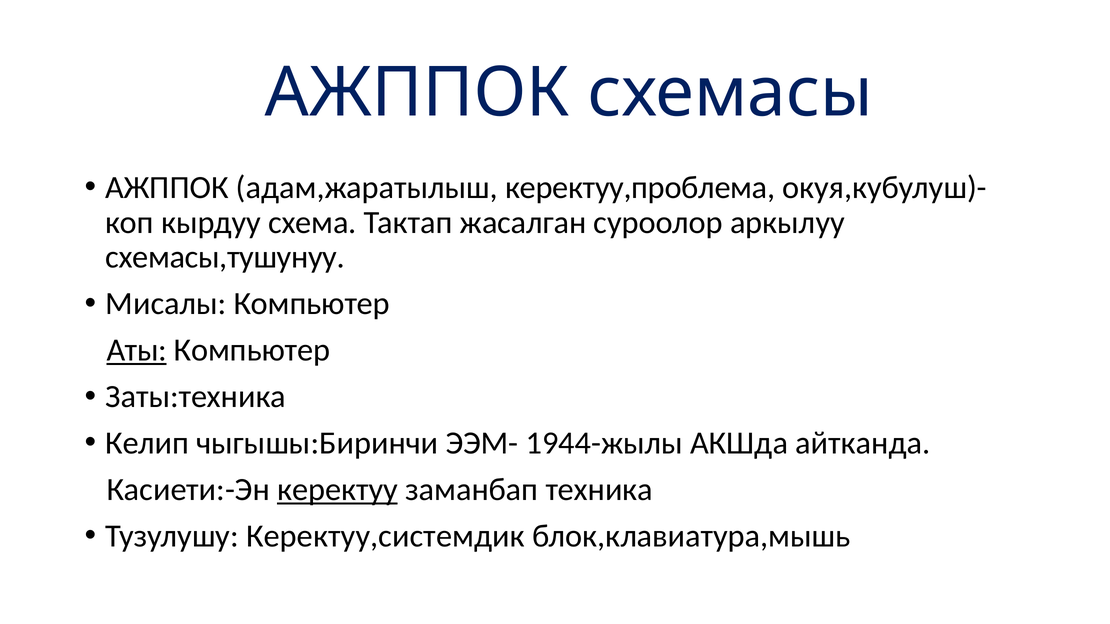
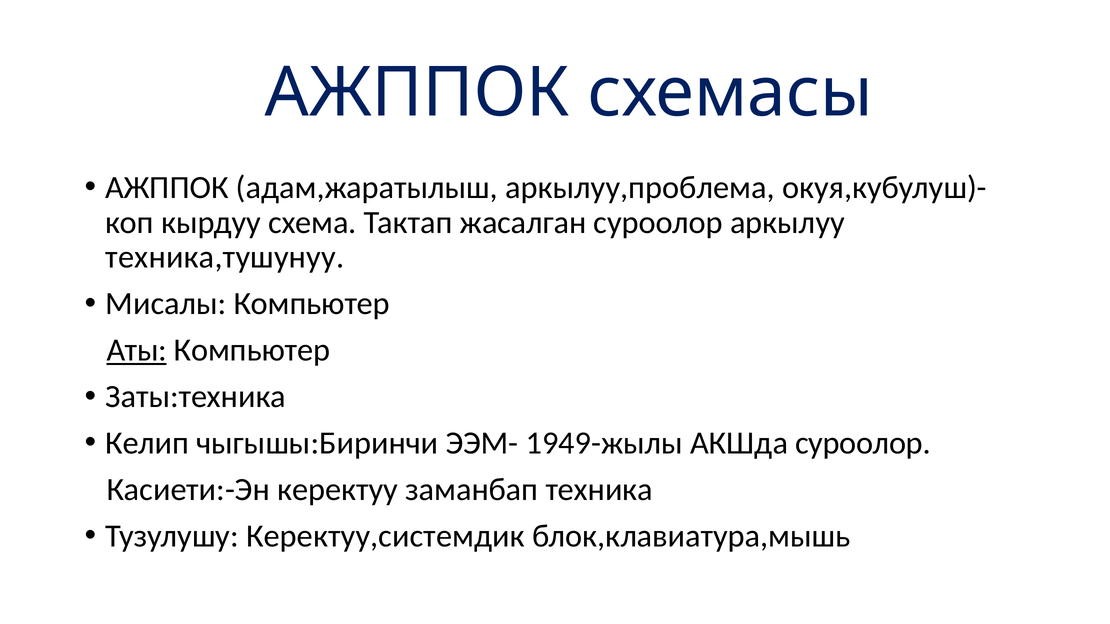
керектуу,проблема: керектуу,проблема -> аркылуу,проблема (640, 188)
схемасы,тушунуу: схемасы,тушунуу -> техника,тушунуу (225, 257)
1944-жылы: 1944-жылы -> 1949-жылы (604, 443)
АКШда айтканда: айтканда -> суроолор (863, 443)
керектуу underline: present -> none (338, 490)
